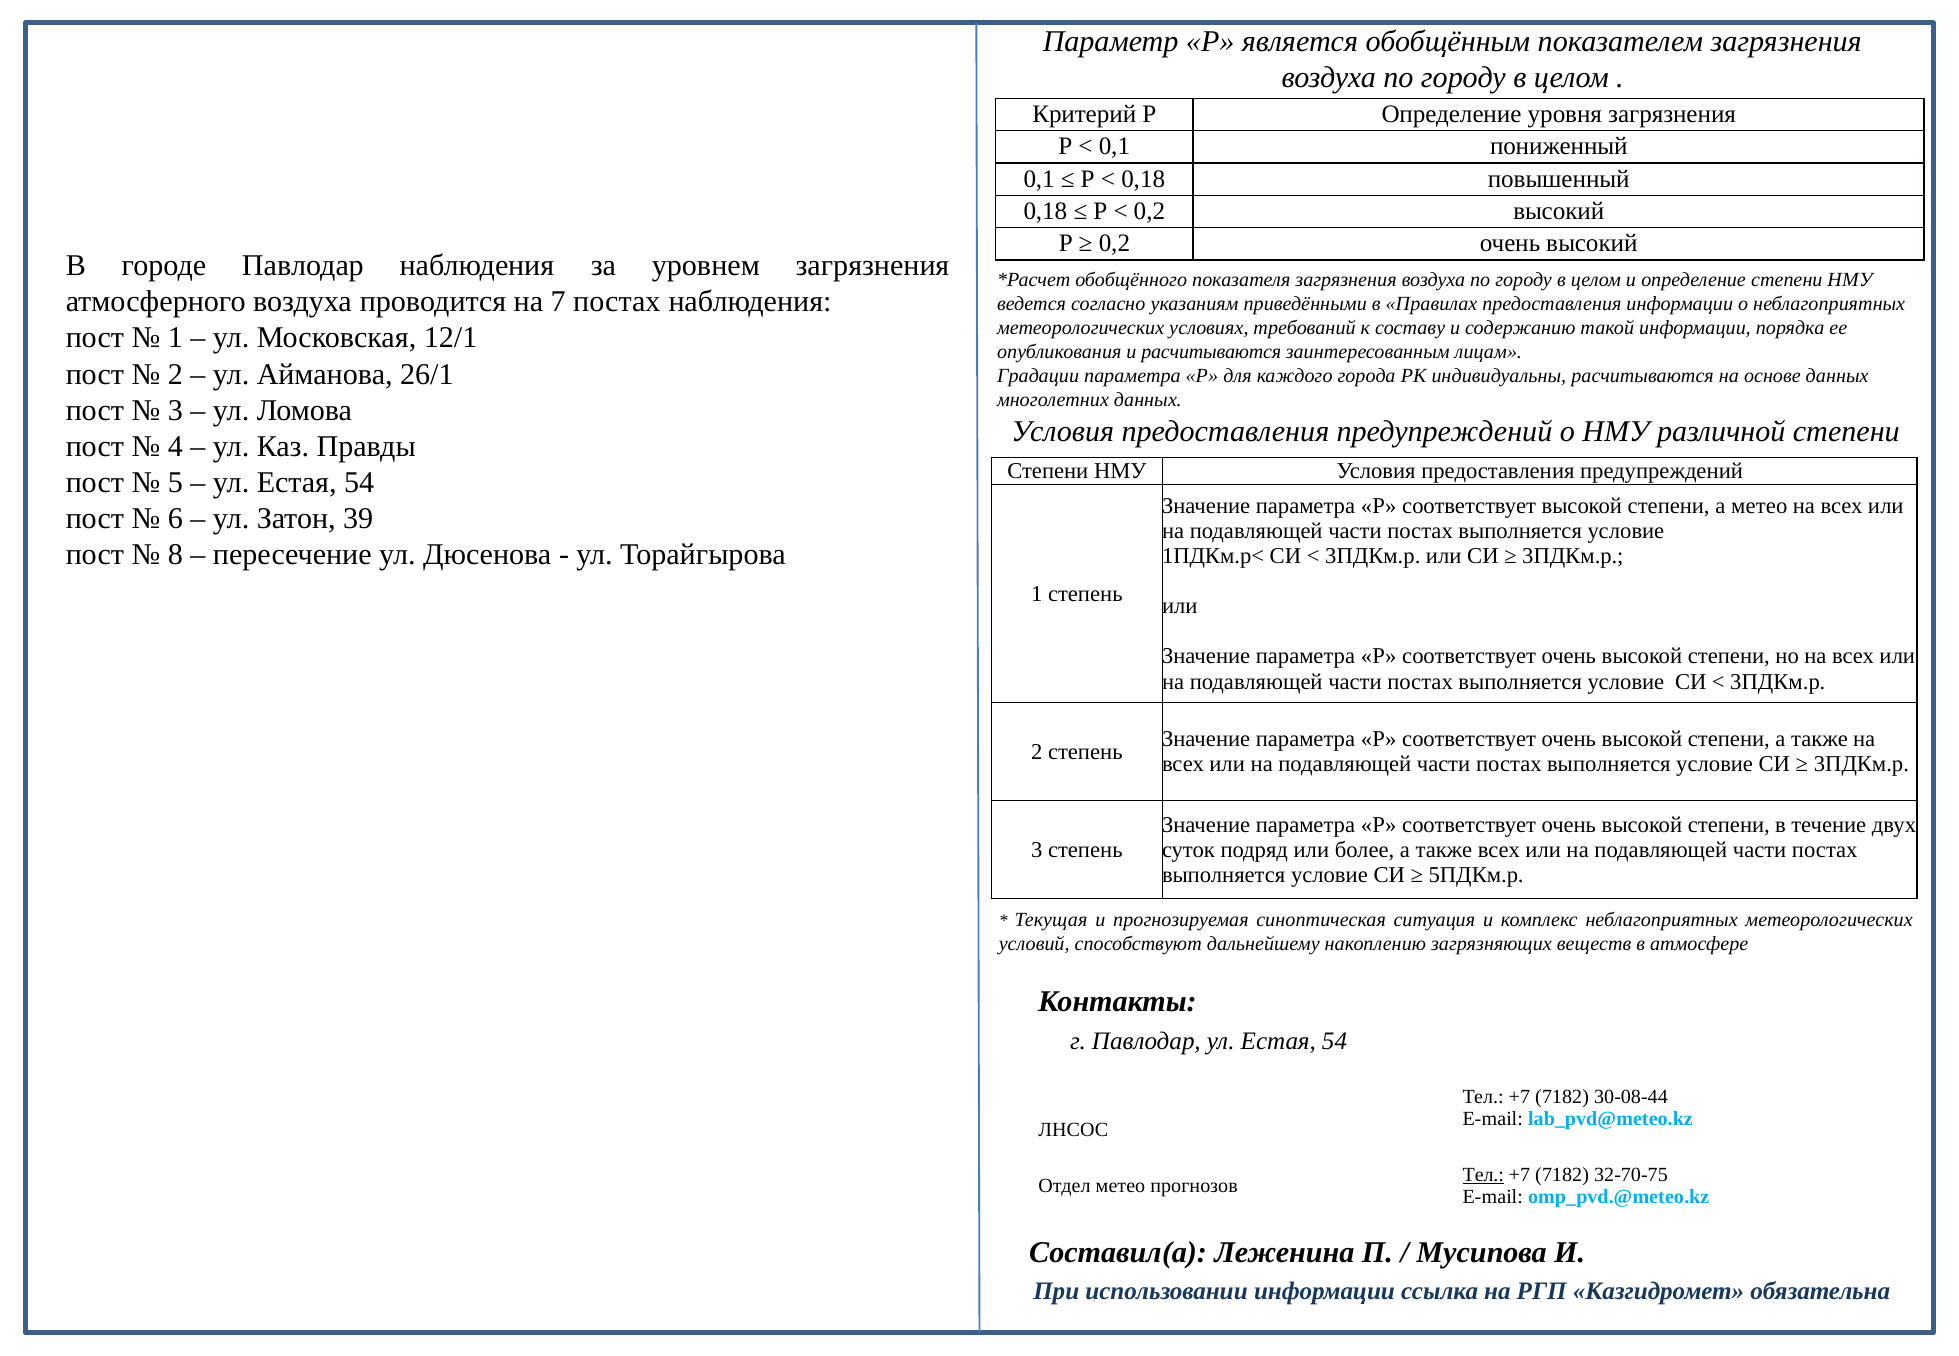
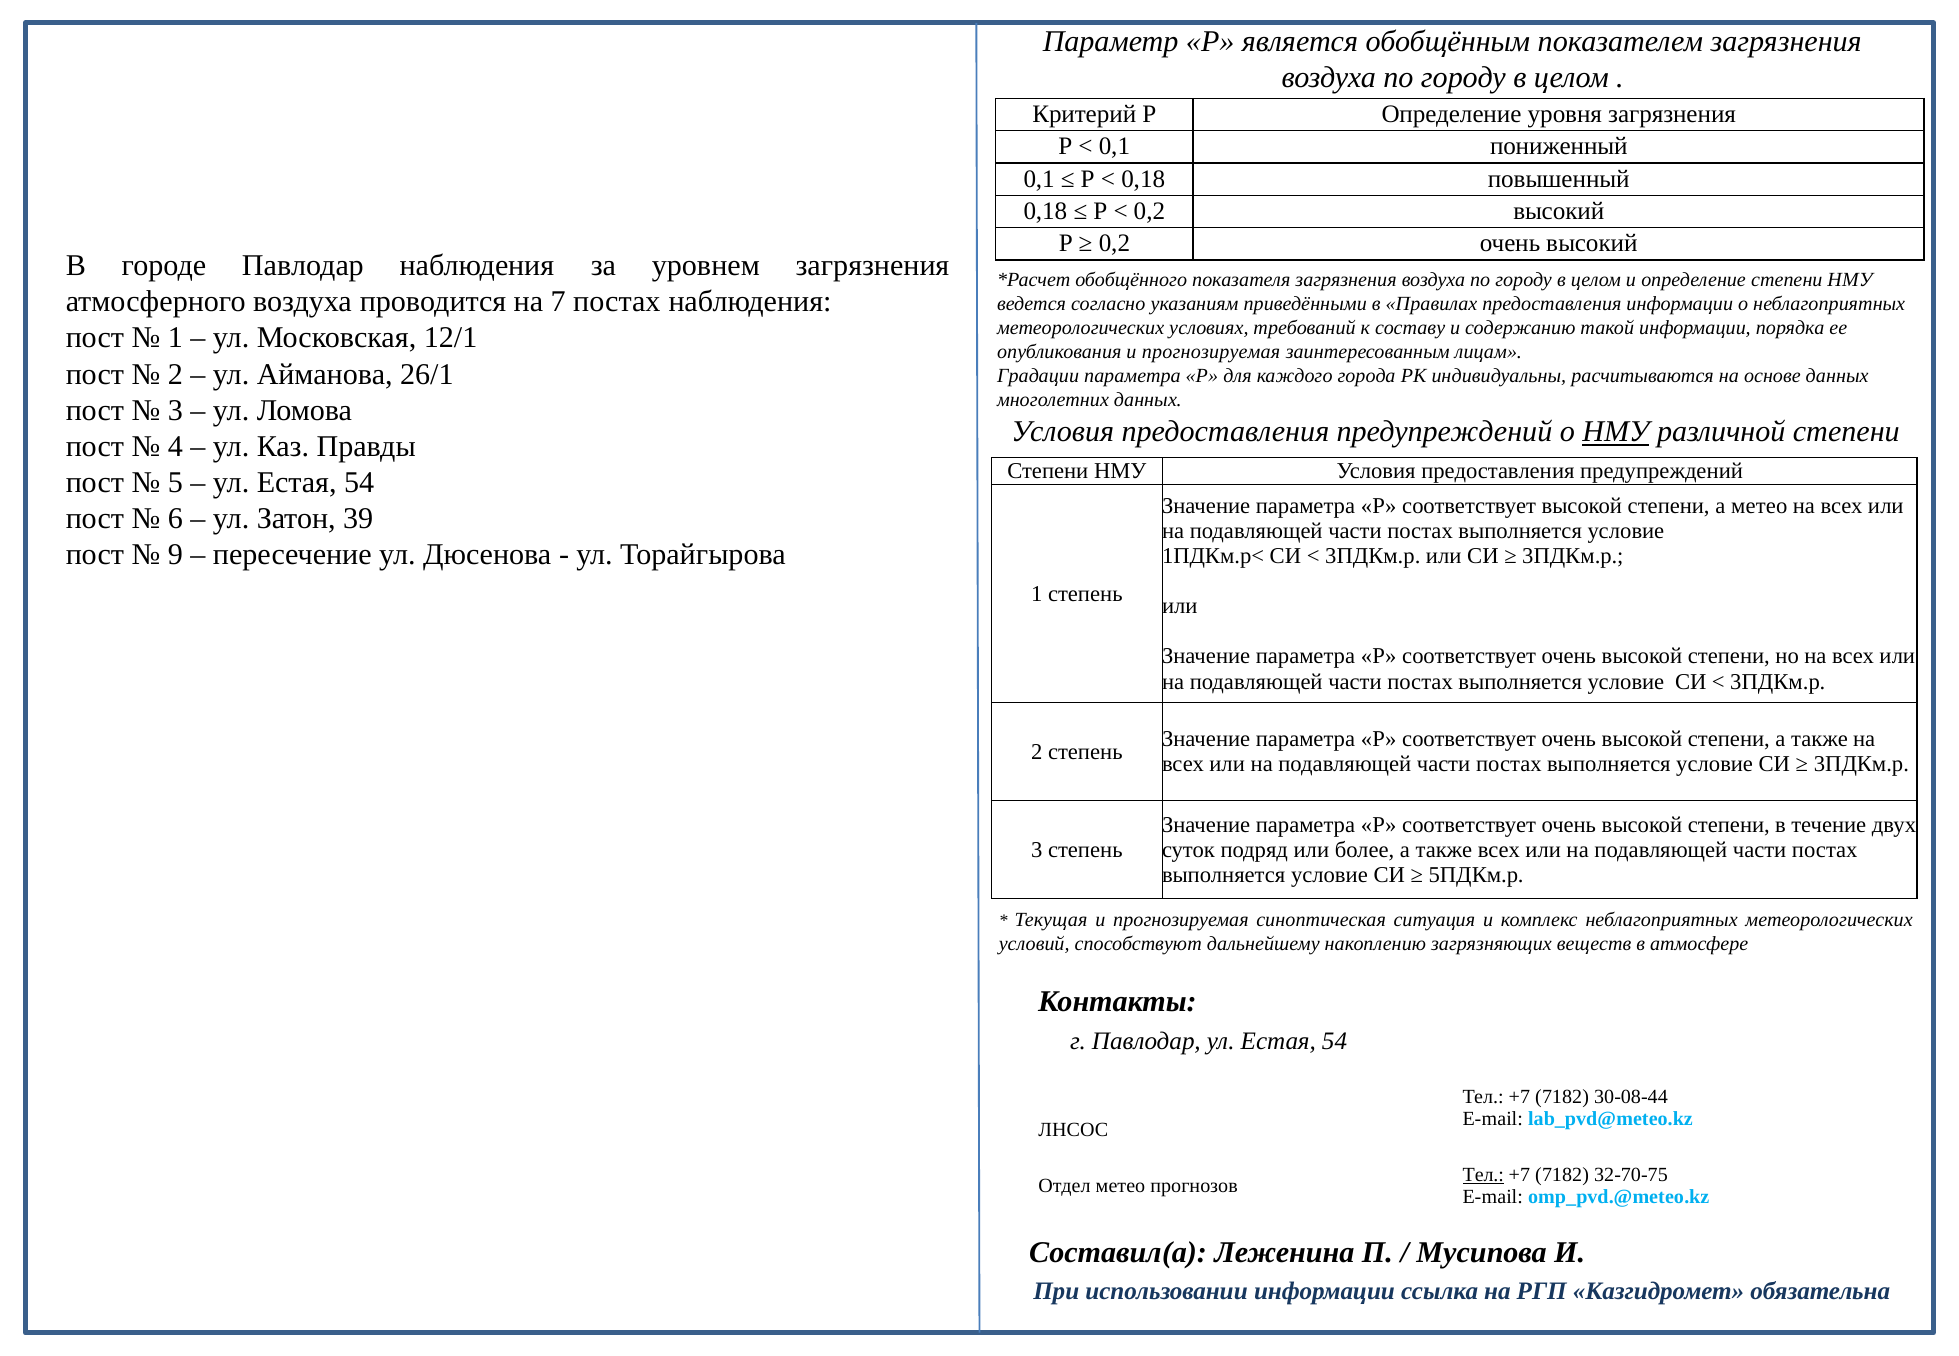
опубликования и расчитываются: расчитываются -> прогнозируемая (1211, 352)
НМУ underline: none -> present (1616, 432)
8: 8 -> 9 (175, 555)
